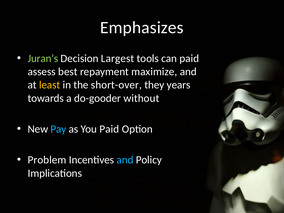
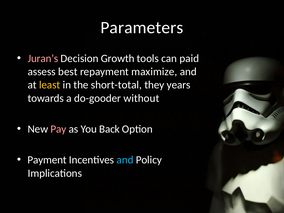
Emphasizes: Emphasizes -> Parameters (142, 27)
Juran’s colour: light green -> pink (43, 58)
Largest: Largest -> Growth (118, 58)
short-over: short-over -> short-total (116, 85)
Pay colour: light blue -> pink (58, 129)
You Paid: Paid -> Back (109, 129)
Problem: Problem -> Payment (47, 160)
